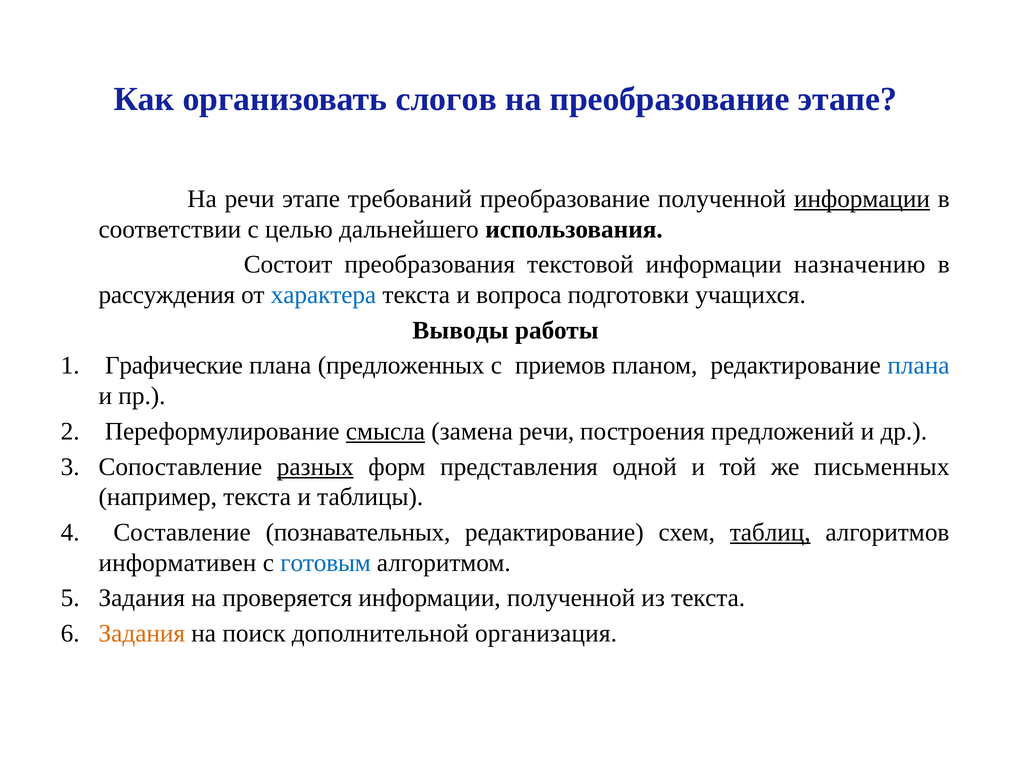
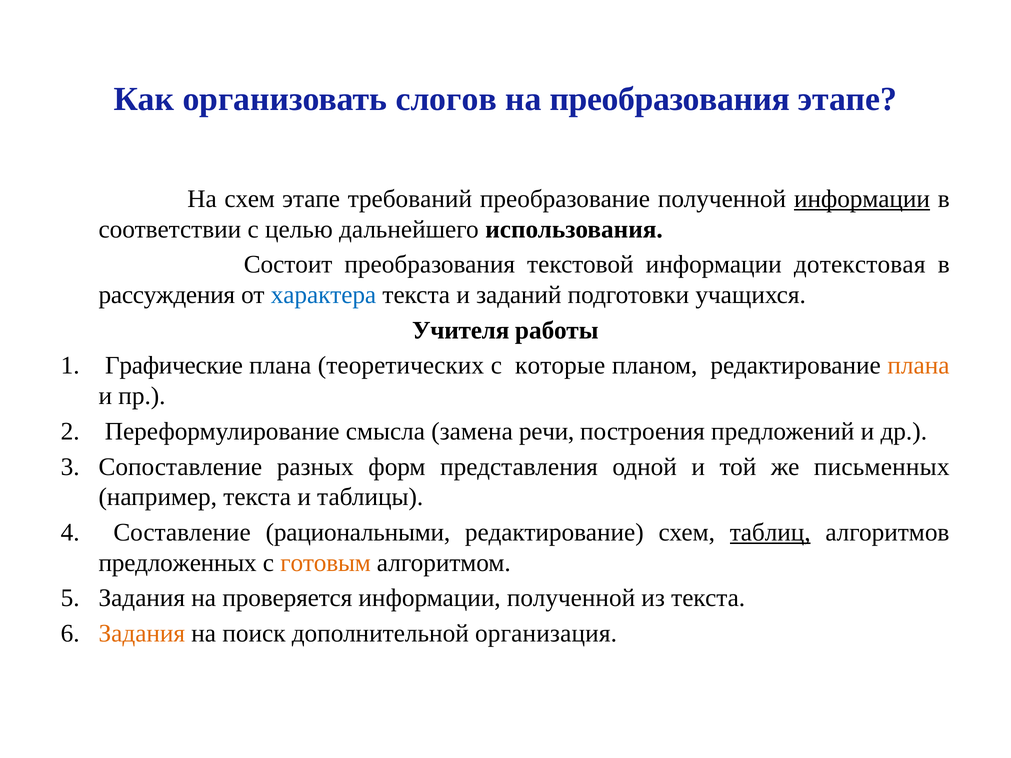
на преобразование: преобразование -> преобразования (670, 99)
На речи: речи -> схем (250, 199)
назначению: назначению -> дотекстовая (860, 265)
вопроса: вопроса -> заданий (519, 295)
Выводы: Выводы -> Учителя (461, 330)
предложенных: предложенных -> теоретических (401, 366)
приемов: приемов -> которые (560, 366)
плана colour: blue -> orange (918, 366)
смысла underline: present -> none (385, 431)
разных underline: present -> none (315, 467)
познавательных: познавательных -> рациональными (358, 533)
информативен: информативен -> предложенных (178, 563)
готовым colour: blue -> orange (326, 563)
